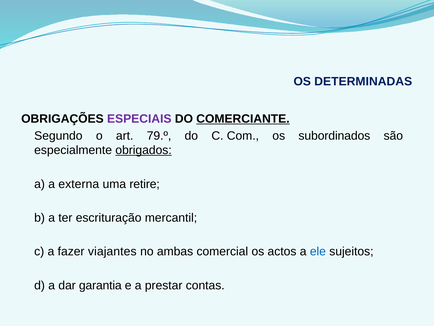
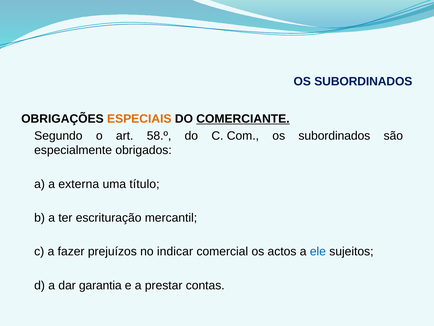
DETERMINADAS: DETERMINADAS -> SUBORDINADOS (363, 81)
ESPECIAIS colour: purple -> orange (139, 119)
79.º: 79.º -> 58.º (159, 136)
obrigados underline: present -> none (144, 150)
retire: retire -> título (144, 184)
viajantes: viajantes -> prejuízos (112, 251)
ambas: ambas -> indicar (175, 251)
